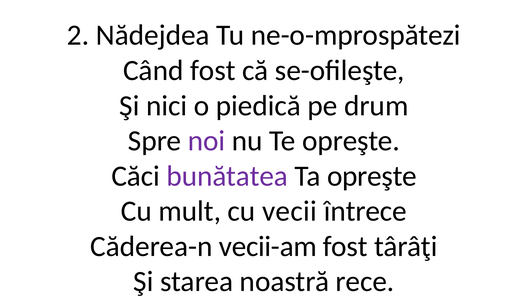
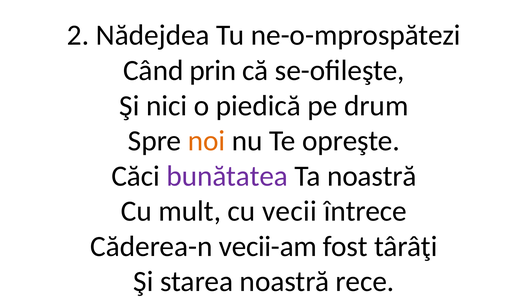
Când fost: fost -> prin (213, 70)
noi colour: purple -> orange (206, 141)
Ta opreşte: opreşte -> noastră (372, 176)
